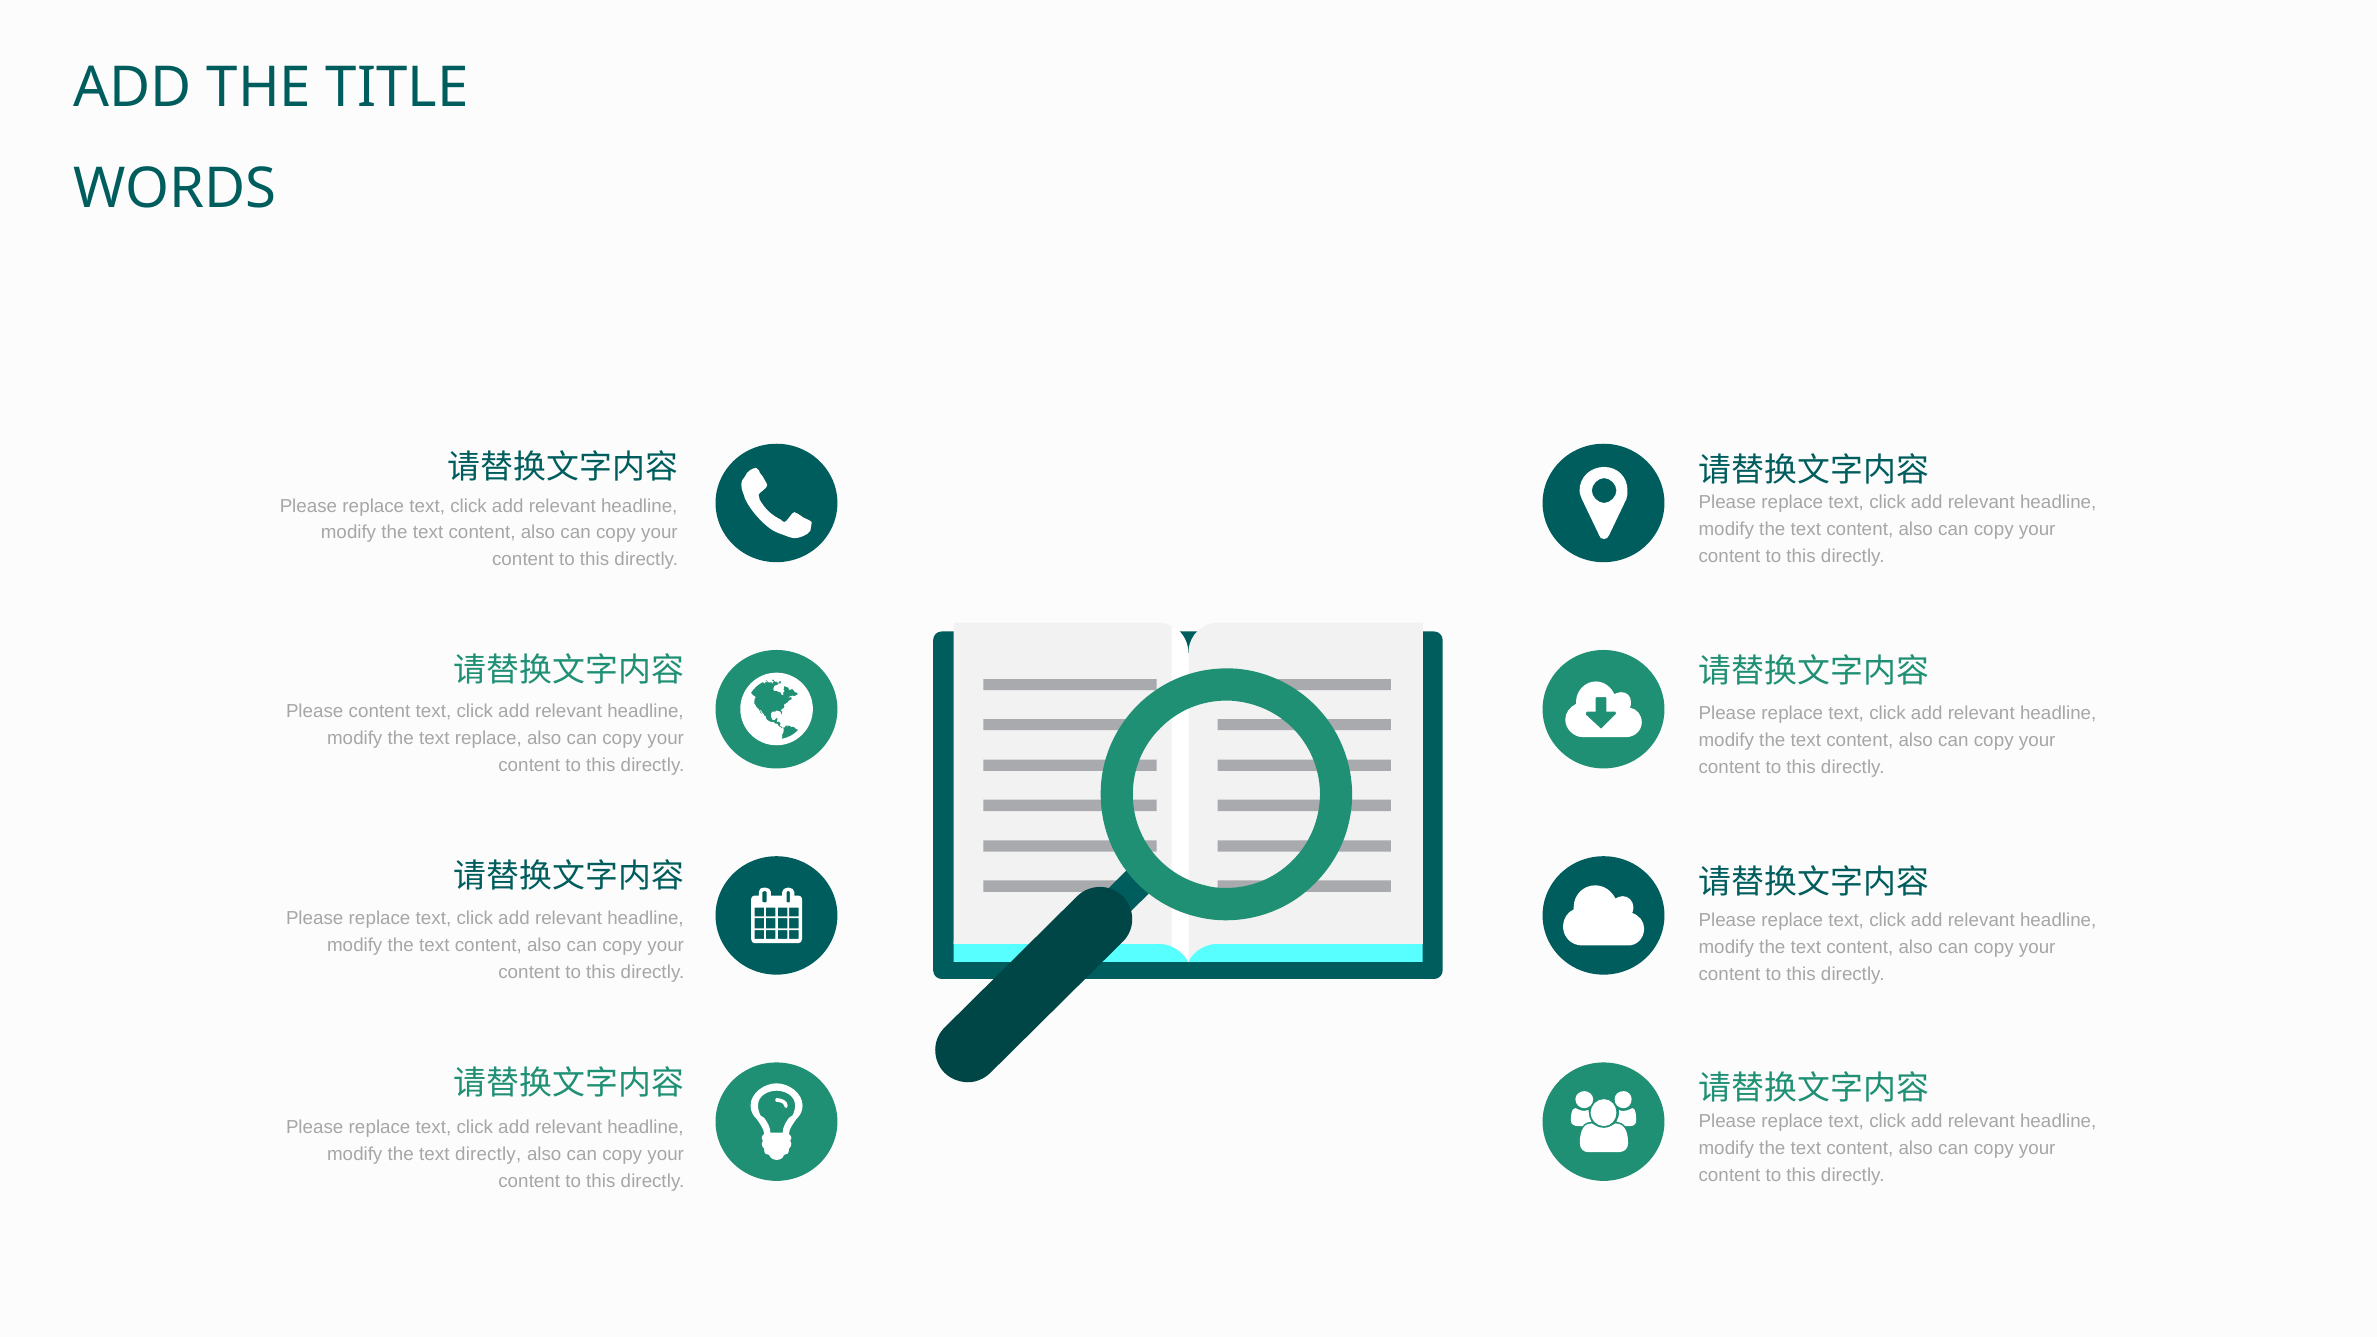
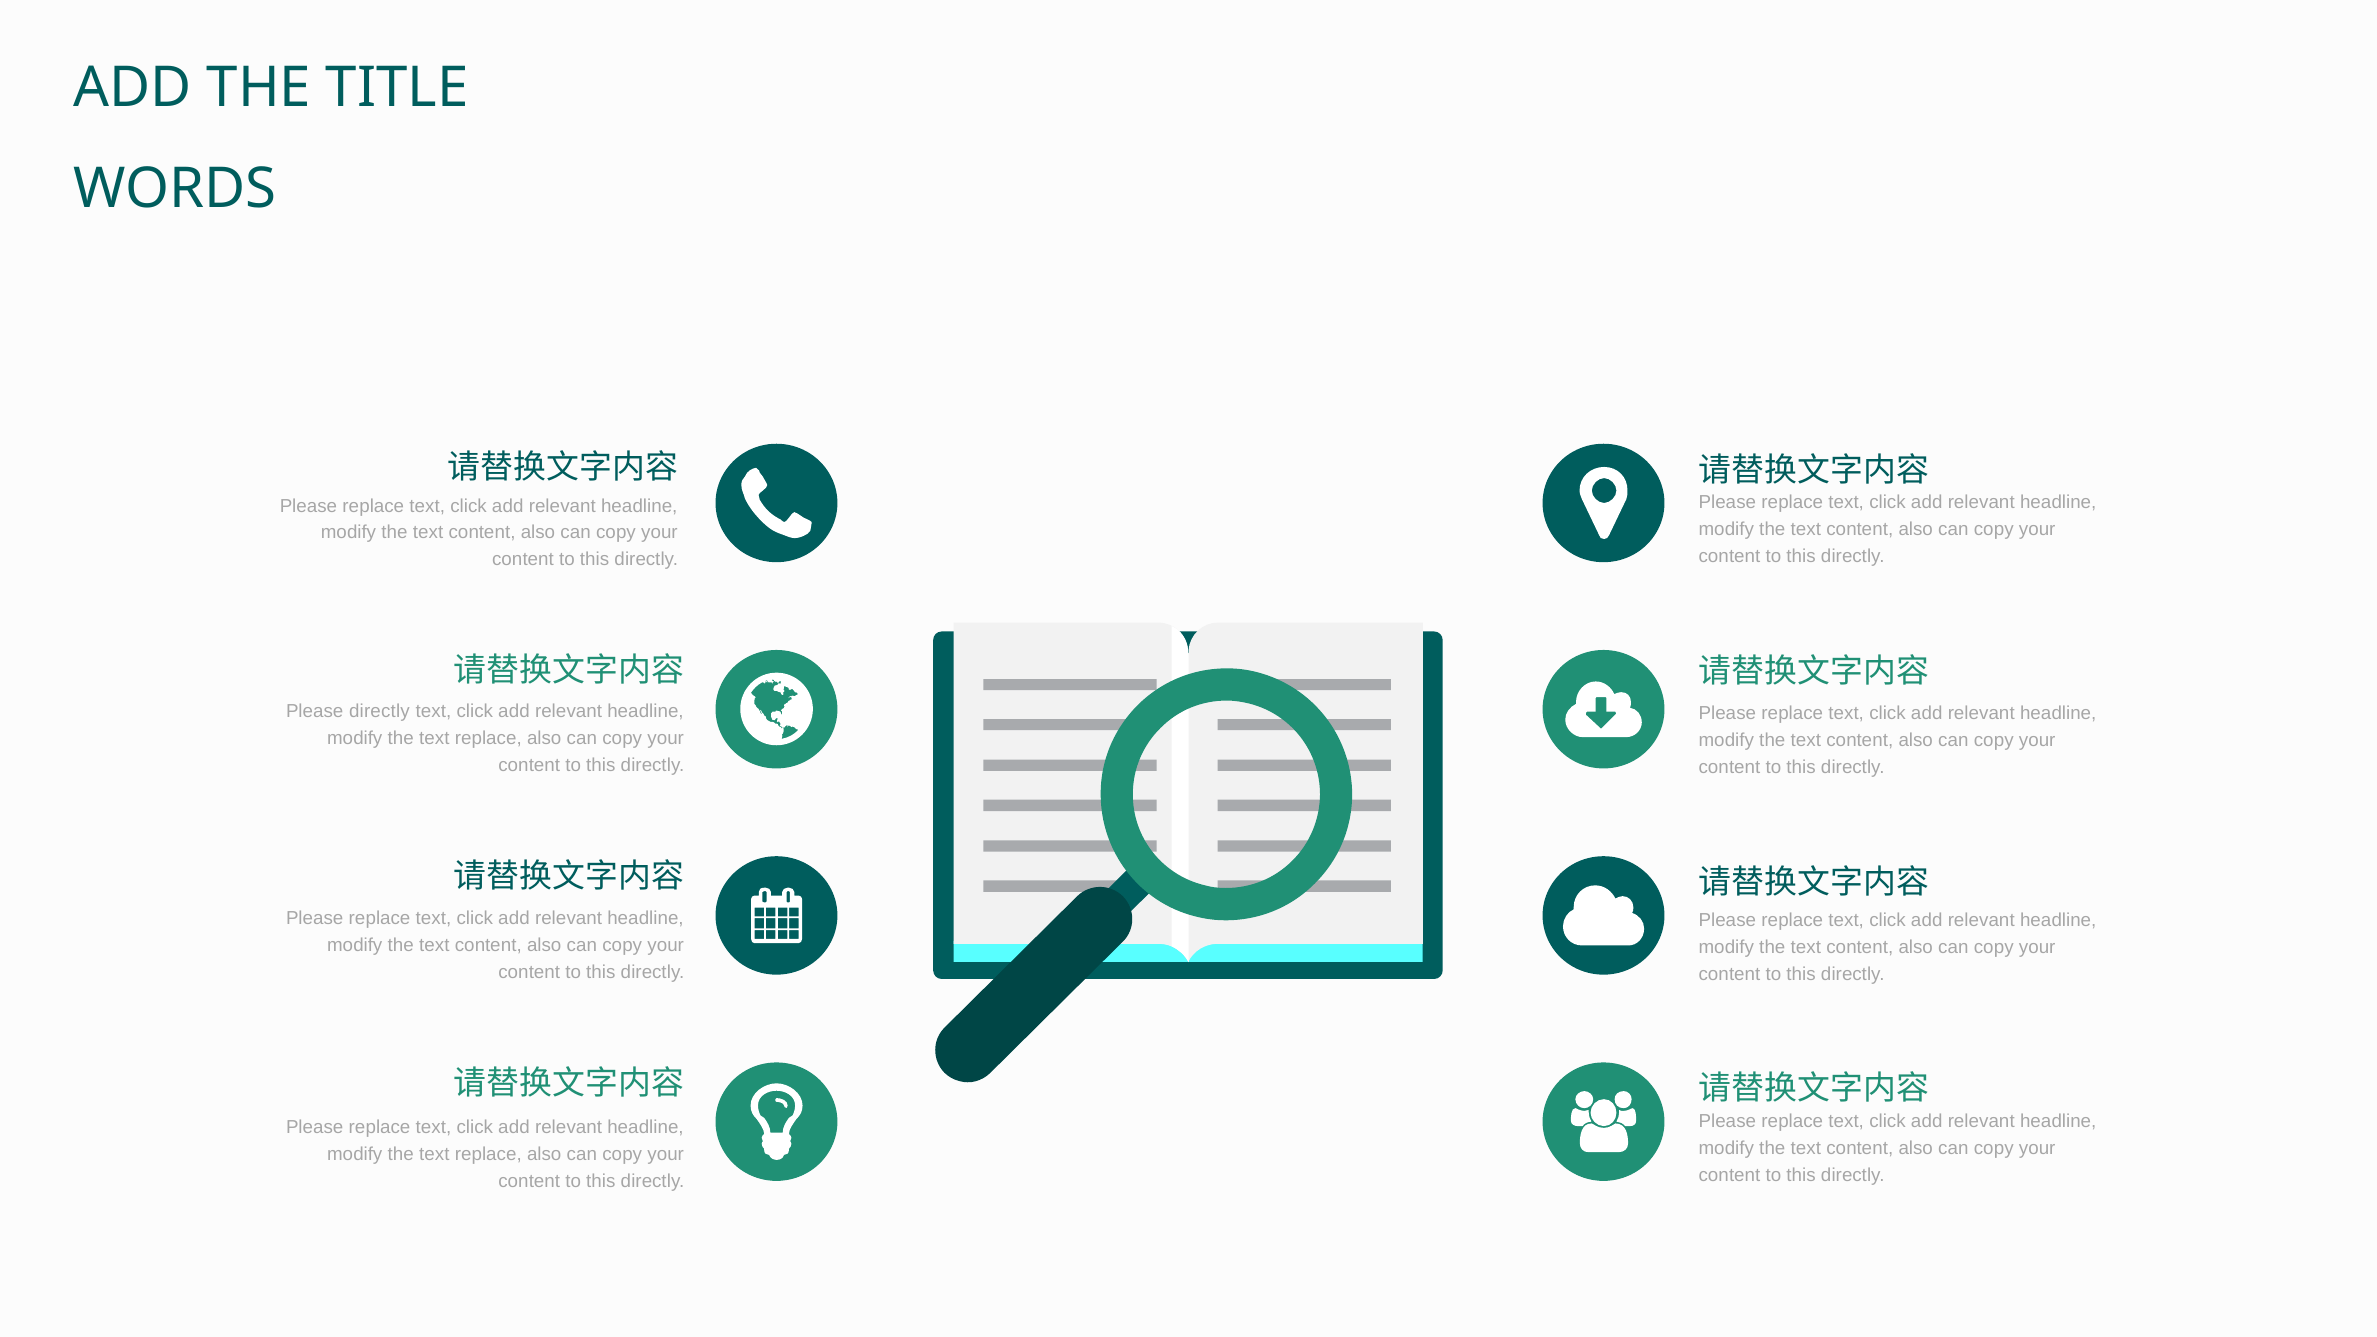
Please content: content -> directly (379, 711)
directly: directly -> replace (488, 1154)
